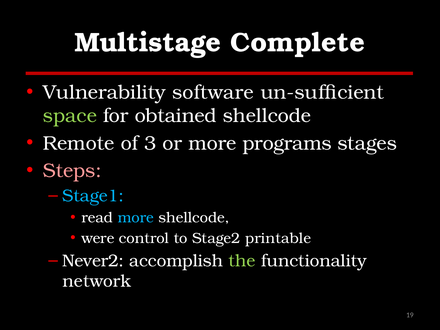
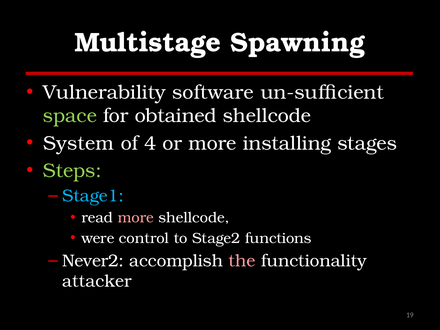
Complete: Complete -> Spawning (298, 43)
Remote: Remote -> System (79, 143)
3: 3 -> 4 (150, 143)
programs: programs -> installing (287, 143)
Steps colour: pink -> light green (72, 171)
more colour: light blue -> pink (136, 218)
printable: printable -> functions (278, 238)
the colour: light green -> pink (242, 261)
network: network -> attacker (97, 281)
